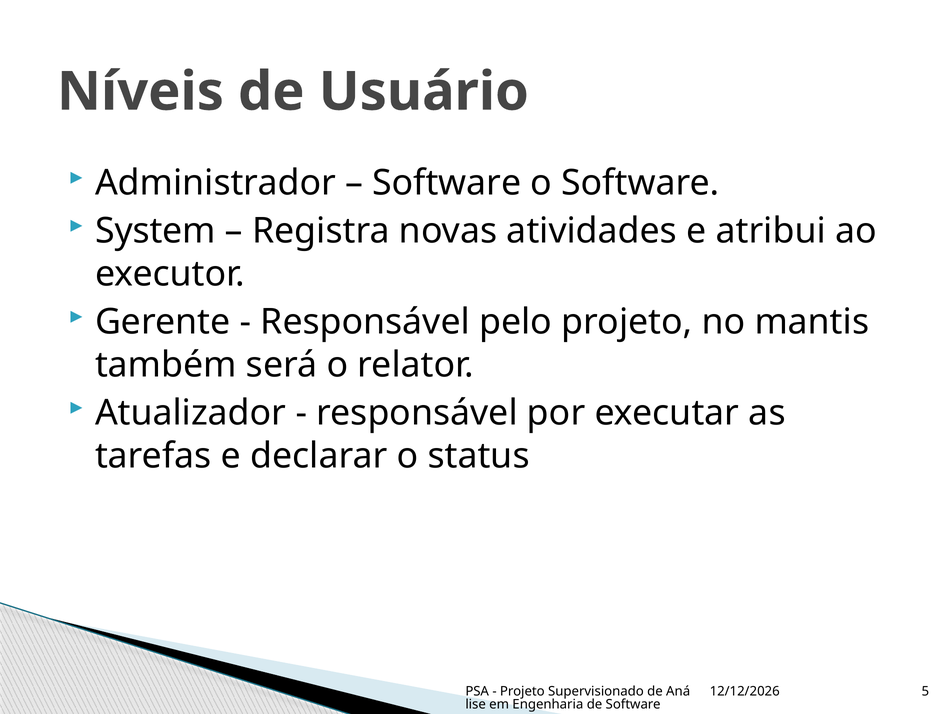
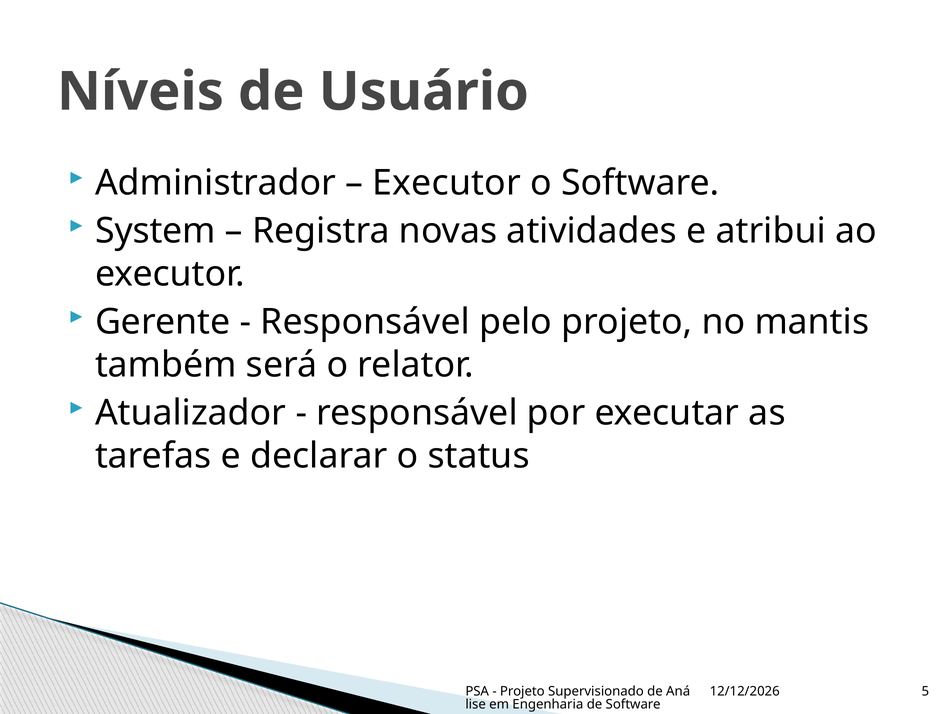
Software: Software -> Executor (447, 183)
